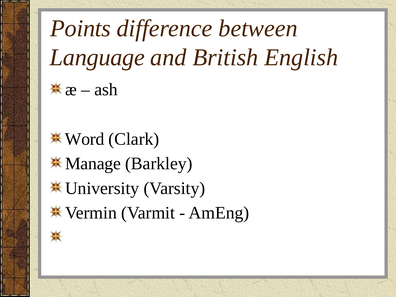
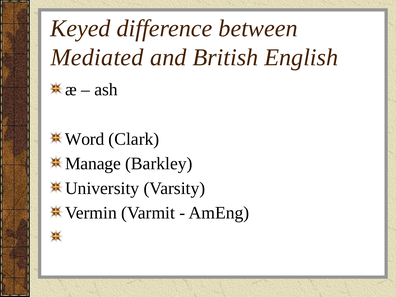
Points: Points -> Keyed (80, 28)
Language: Language -> Mediated (97, 57)
